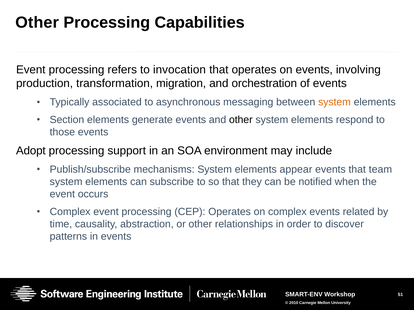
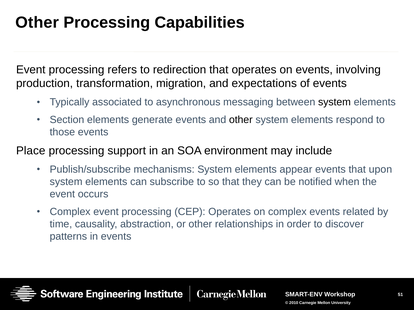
invocation: invocation -> redirection (180, 70)
orchestration: orchestration -> expectations (264, 84)
system colour: orange -> black (334, 102)
Adopt: Adopt -> Place (31, 151)
team: team -> upon (380, 170)
